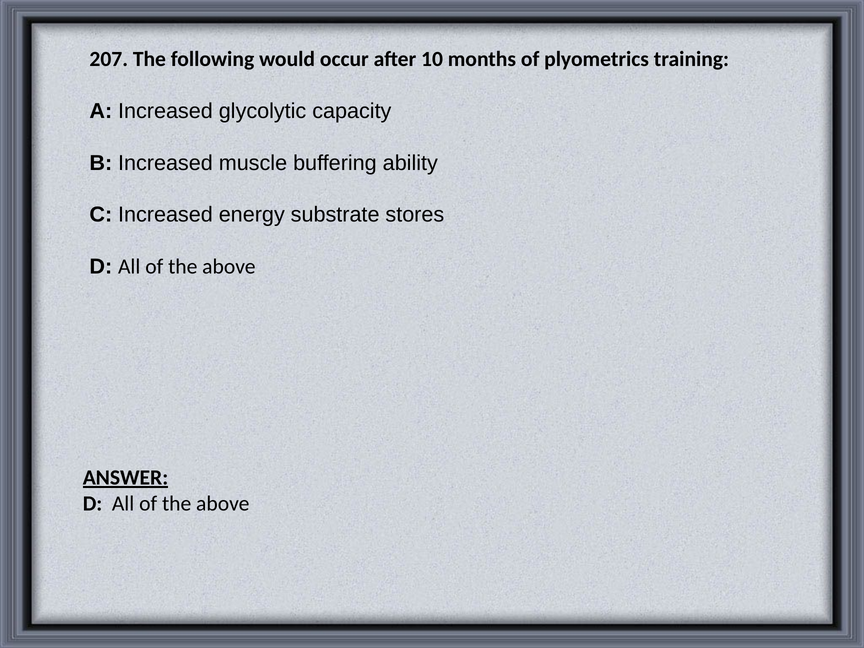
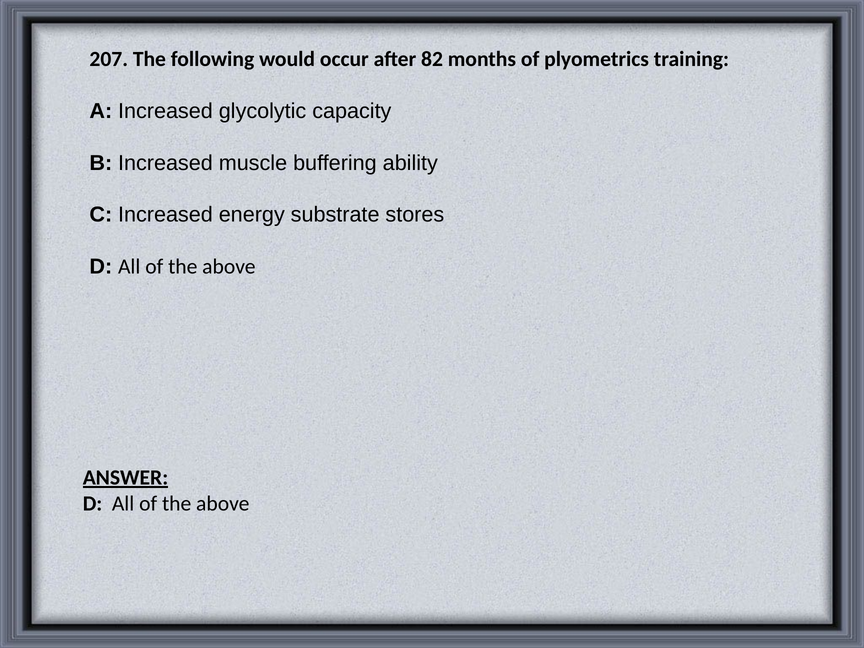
10: 10 -> 82 (432, 59)
